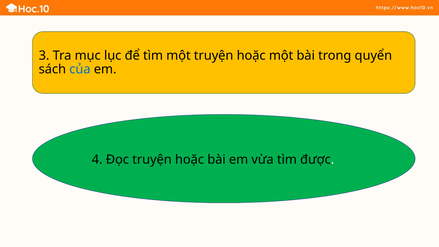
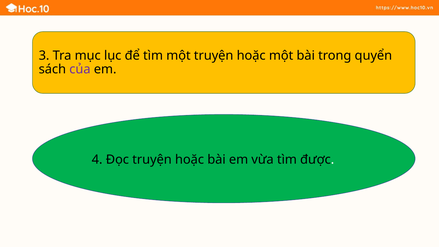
của colour: blue -> purple (80, 69)
